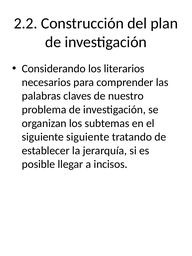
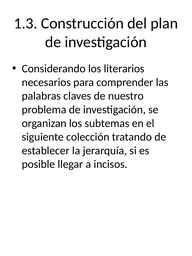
2.2: 2.2 -> 1.3 (26, 23)
siguiente siguiente: siguiente -> colección (88, 137)
